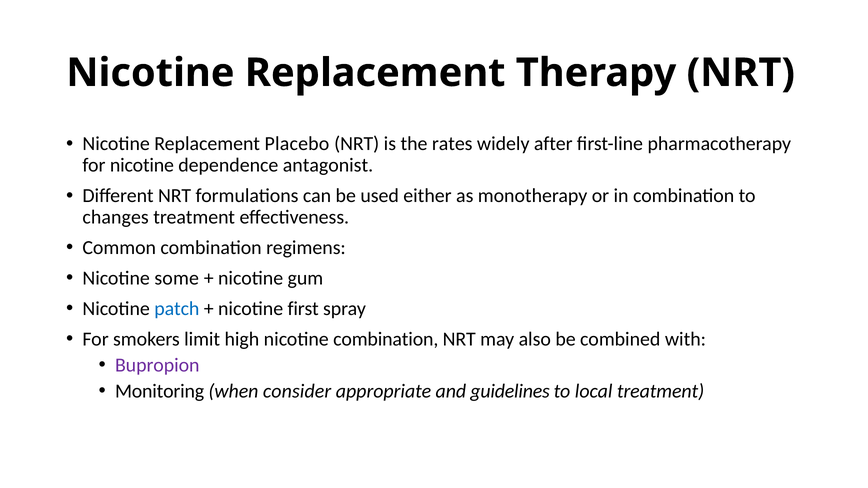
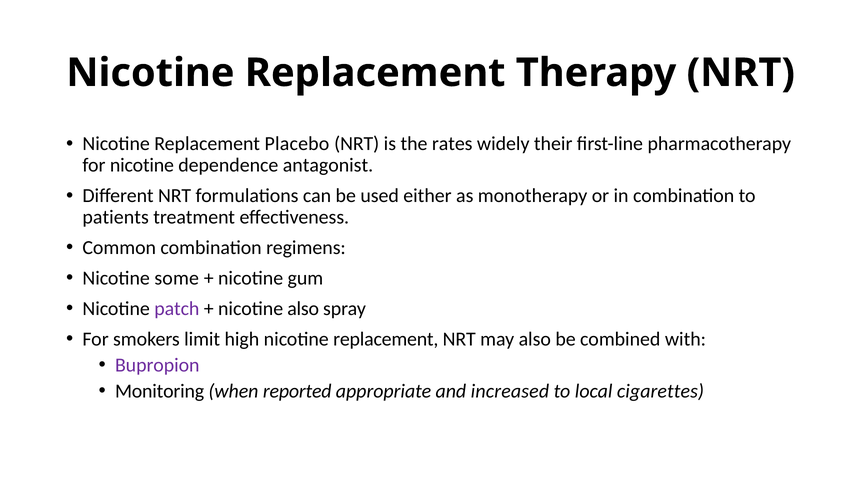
after: after -> their (553, 144)
changes: changes -> patients (116, 217)
patch colour: blue -> purple (177, 309)
nicotine first: first -> also (303, 309)
high nicotine combination: combination -> replacement (386, 339)
consider: consider -> reported (297, 391)
guidelines: guidelines -> increased (510, 391)
local treatment: treatment -> cigarettes (660, 391)
